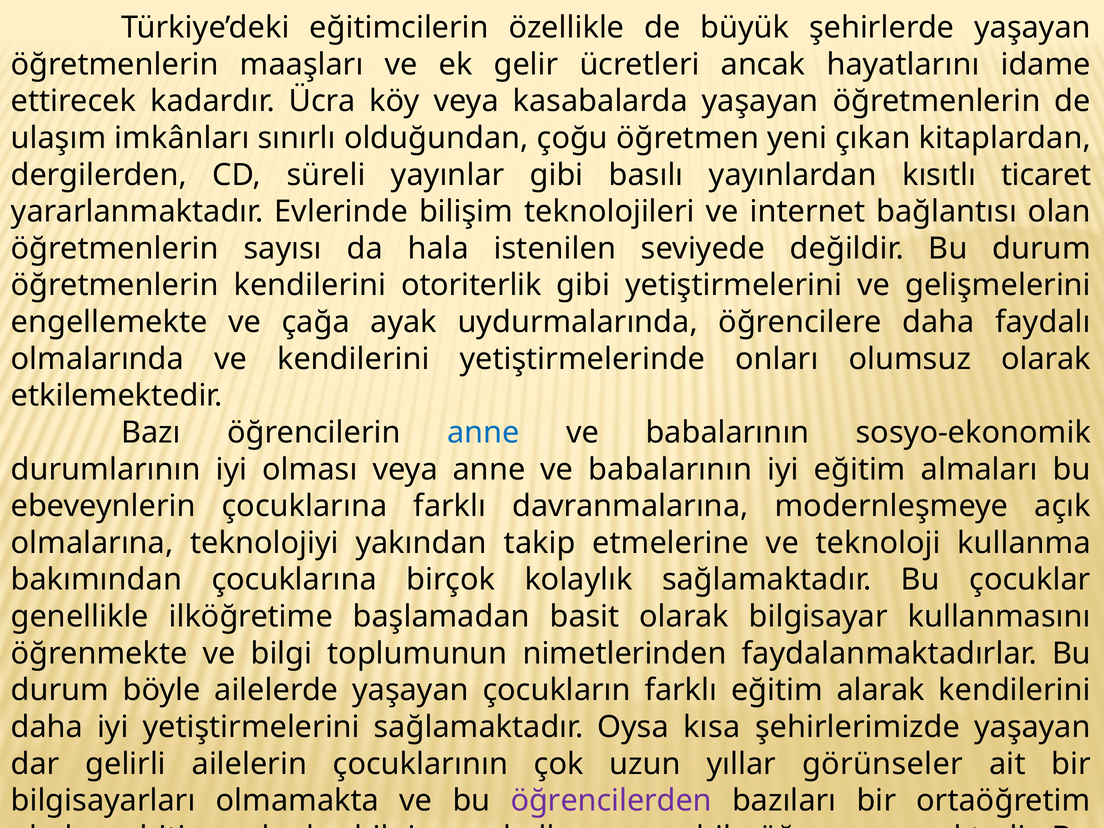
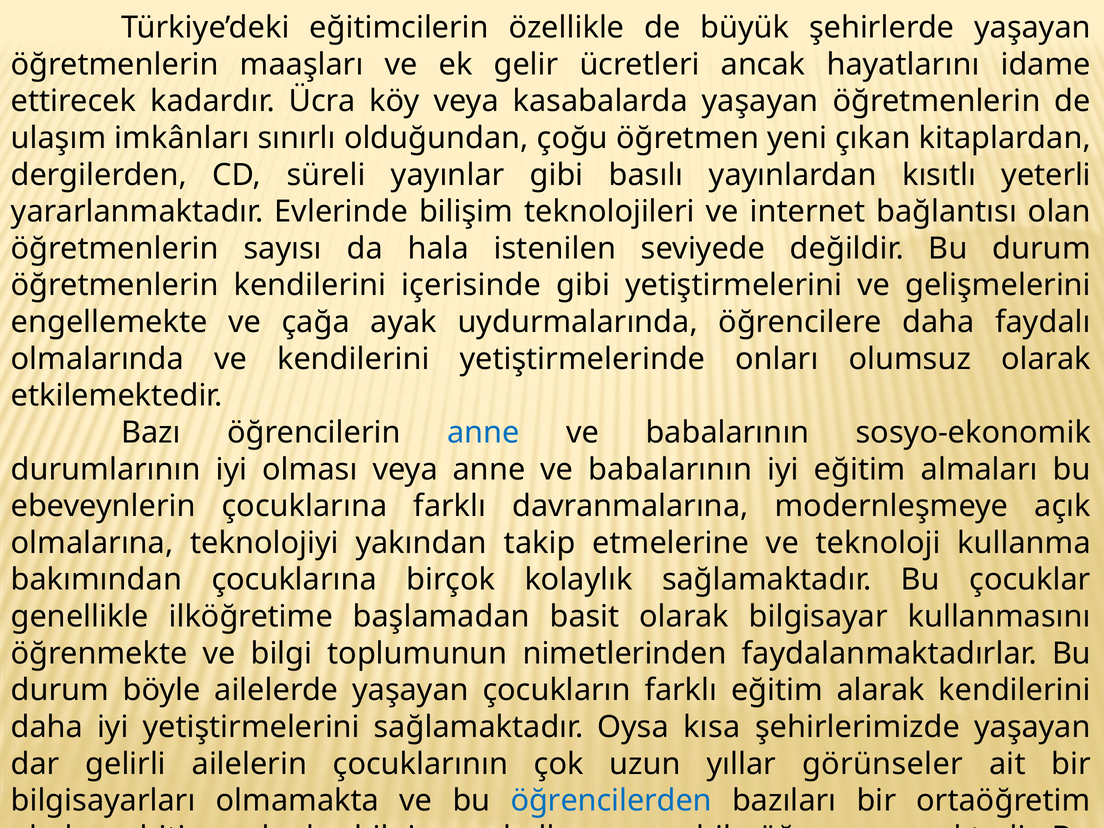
ticaret: ticaret -> yeterli (1046, 175)
otoriterlik: otoriterlik -> içerisinde (471, 285)
öğrencilerden colour: purple -> blue (611, 801)
